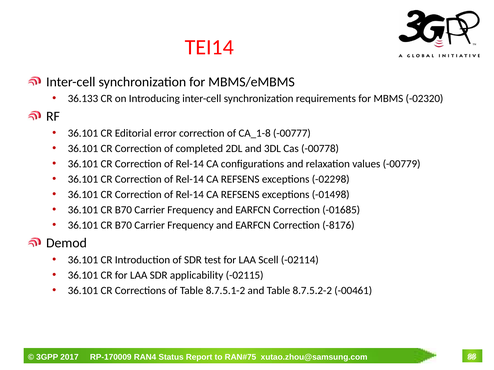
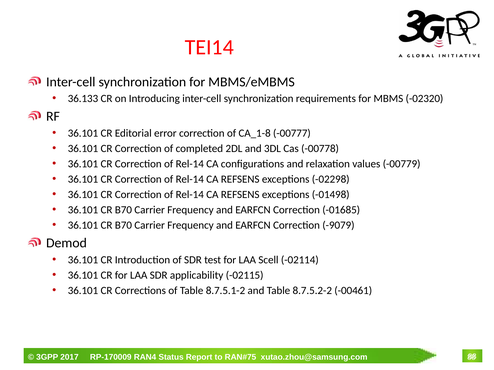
-8176: -8176 -> -9079 (338, 226)
